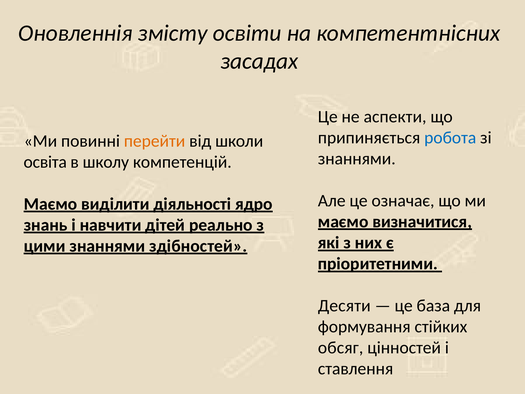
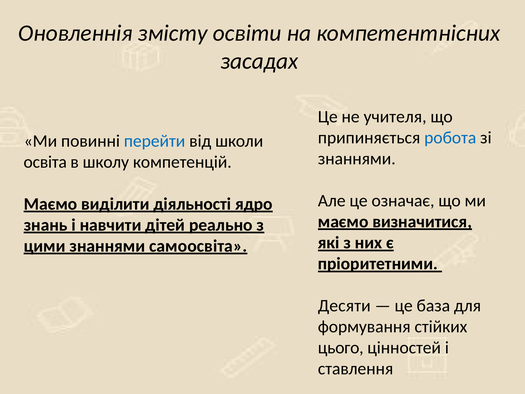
аспекти: аспекти -> учителя (395, 117)
перейти colour: orange -> blue (155, 141)
здібностей: здібностей -> самоосвіта (198, 246)
обсяг: обсяг -> цього (341, 348)
